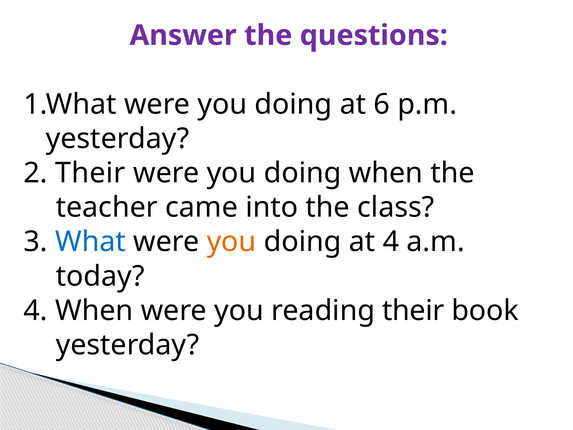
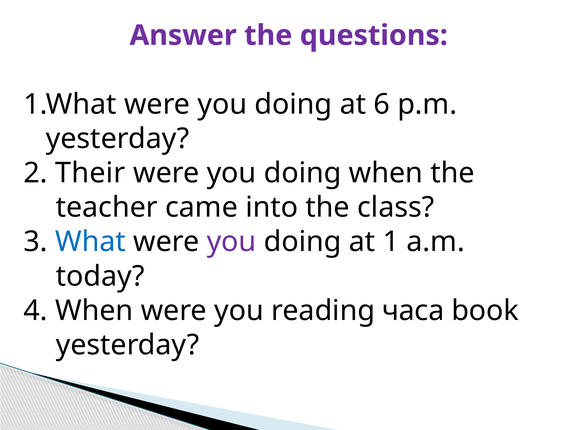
you colour: orange -> purple (232, 242)
at 4: 4 -> 1 (391, 242)
reading their: their -> часа (413, 310)
